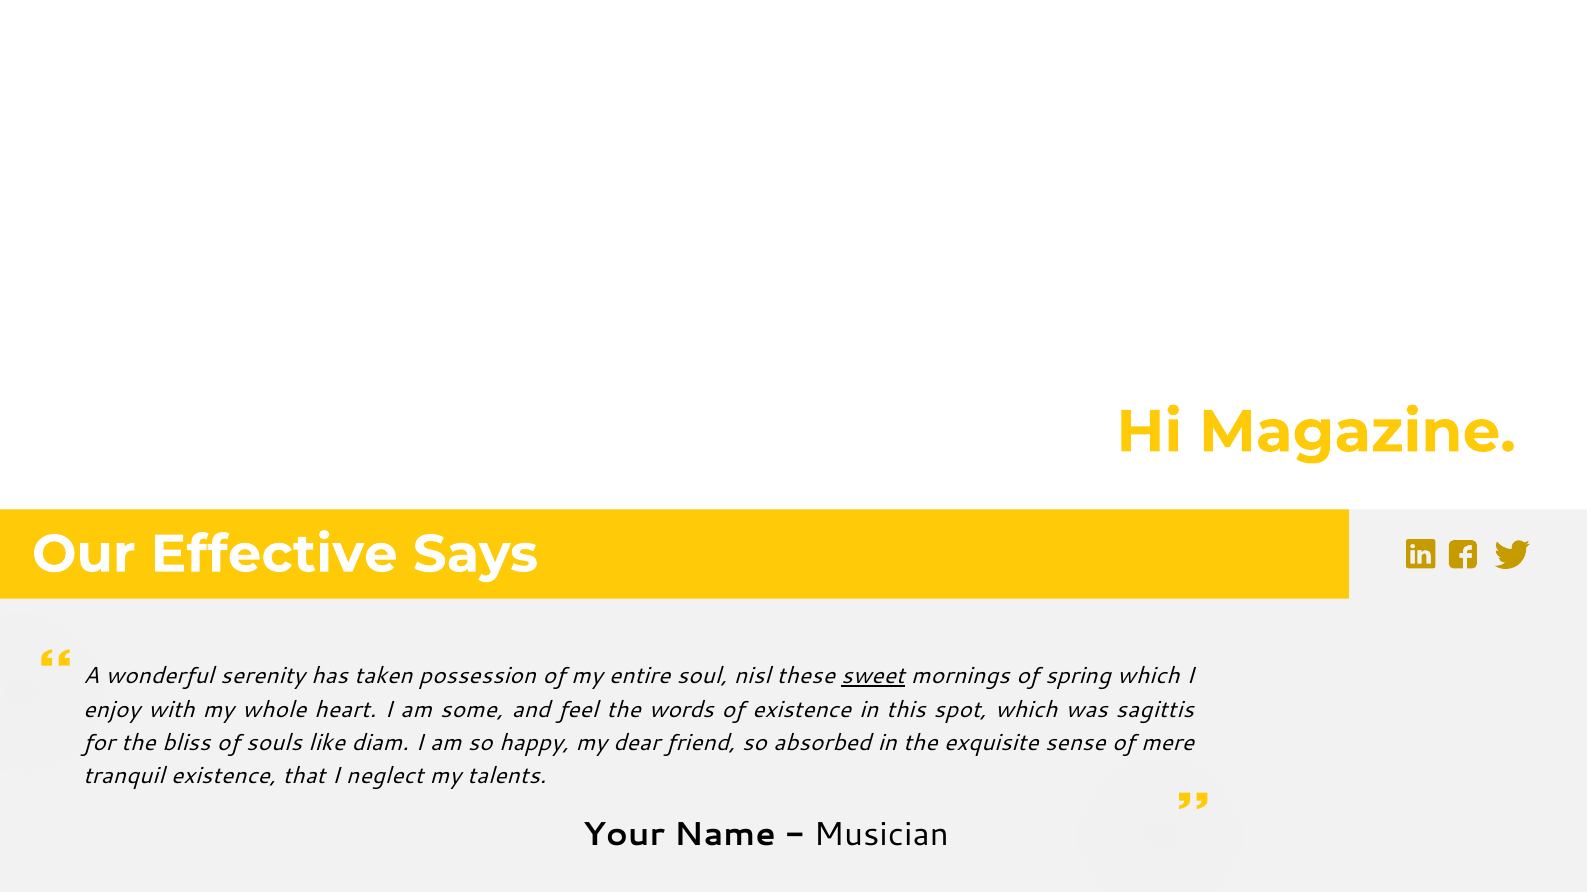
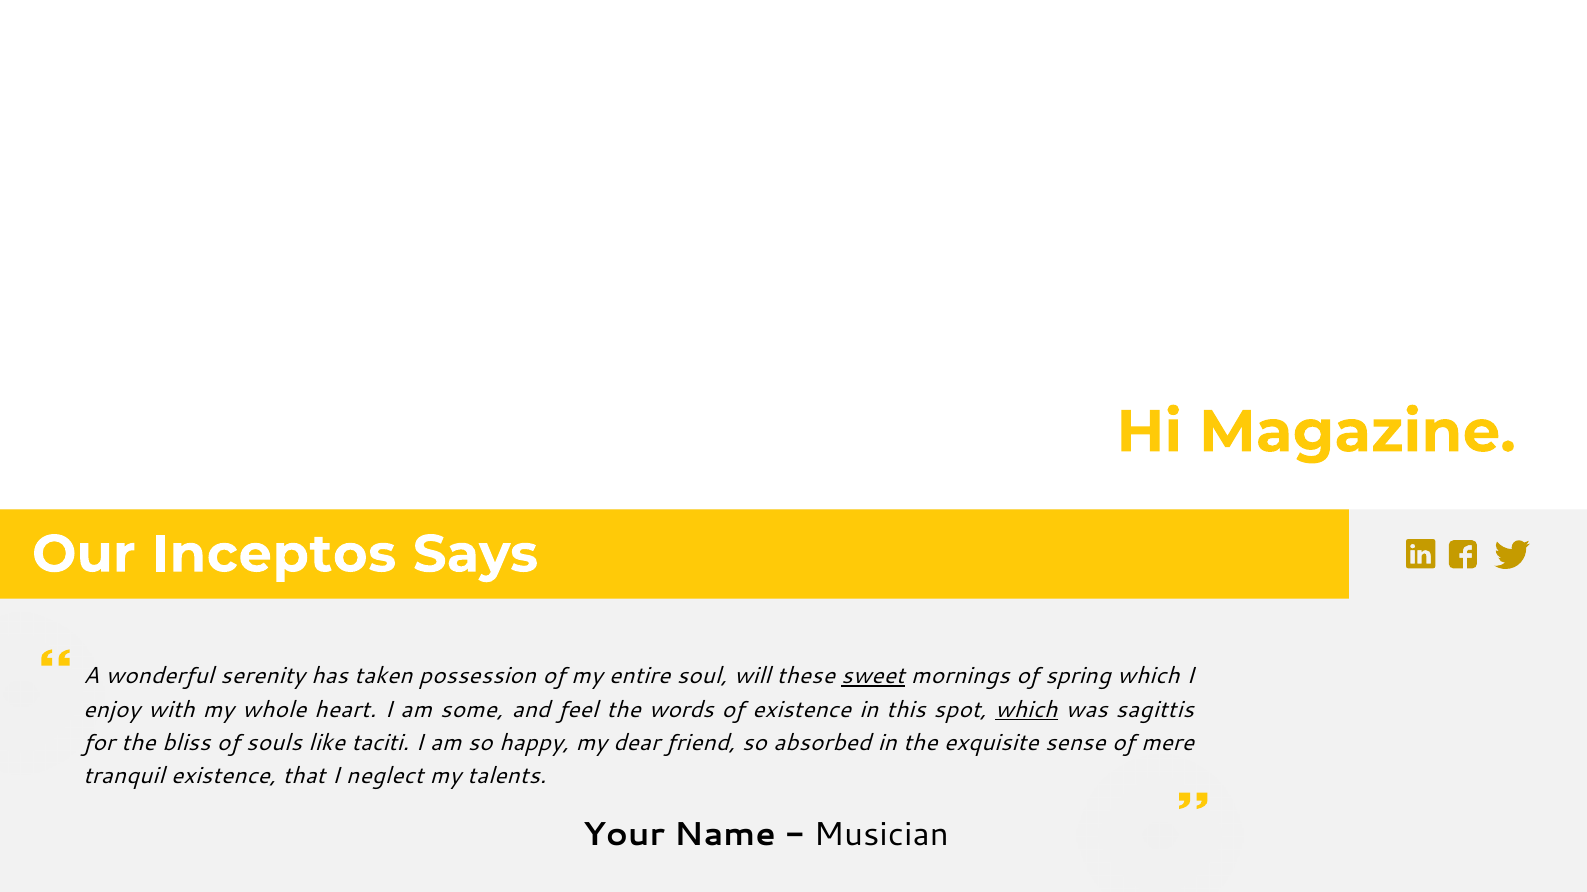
Effective: Effective -> Inceptos (274, 555)
nisl: nisl -> will (752, 677)
which underline: none -> present (1026, 710)
diam: diam -> taciti (380, 743)
